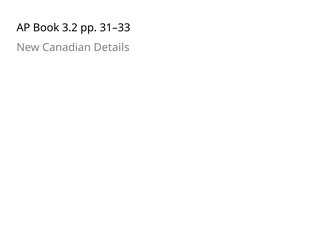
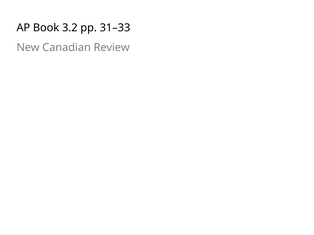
Details: Details -> Review (112, 48)
